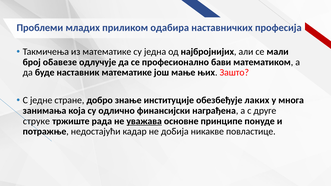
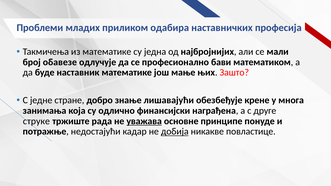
институције: институције -> лишавајући (169, 100)
лаких: лаких -> крене (257, 100)
добија underline: none -> present (175, 132)
